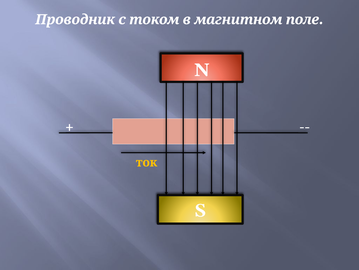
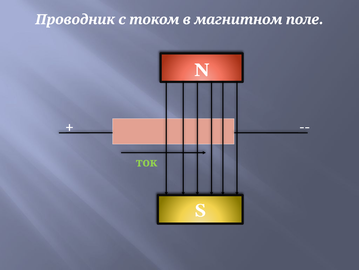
ток colour: yellow -> light green (147, 162)
